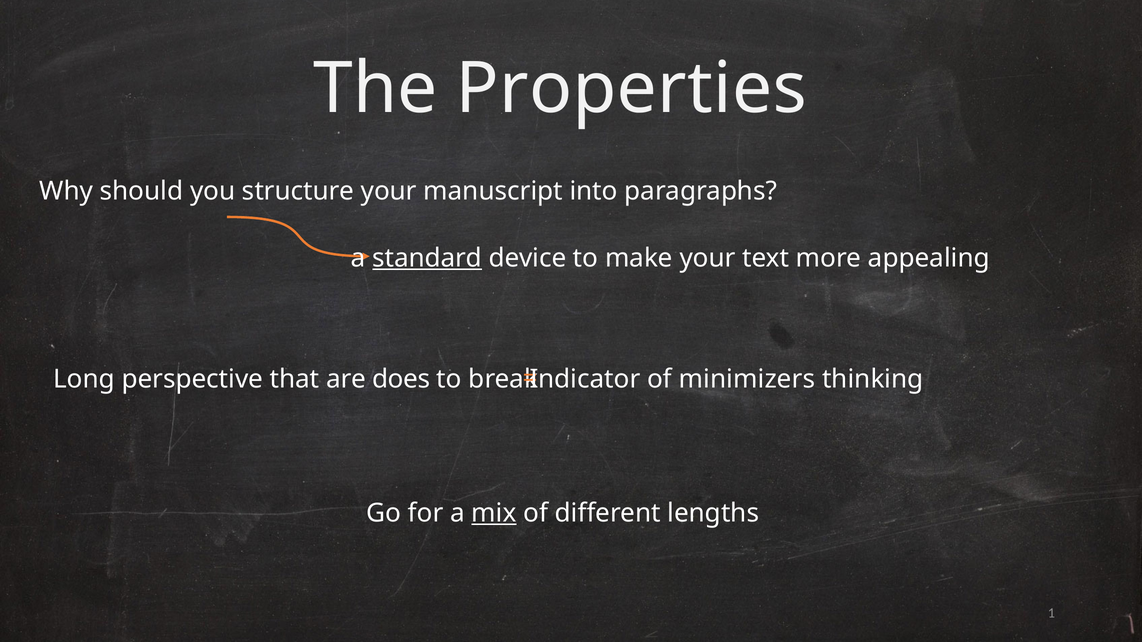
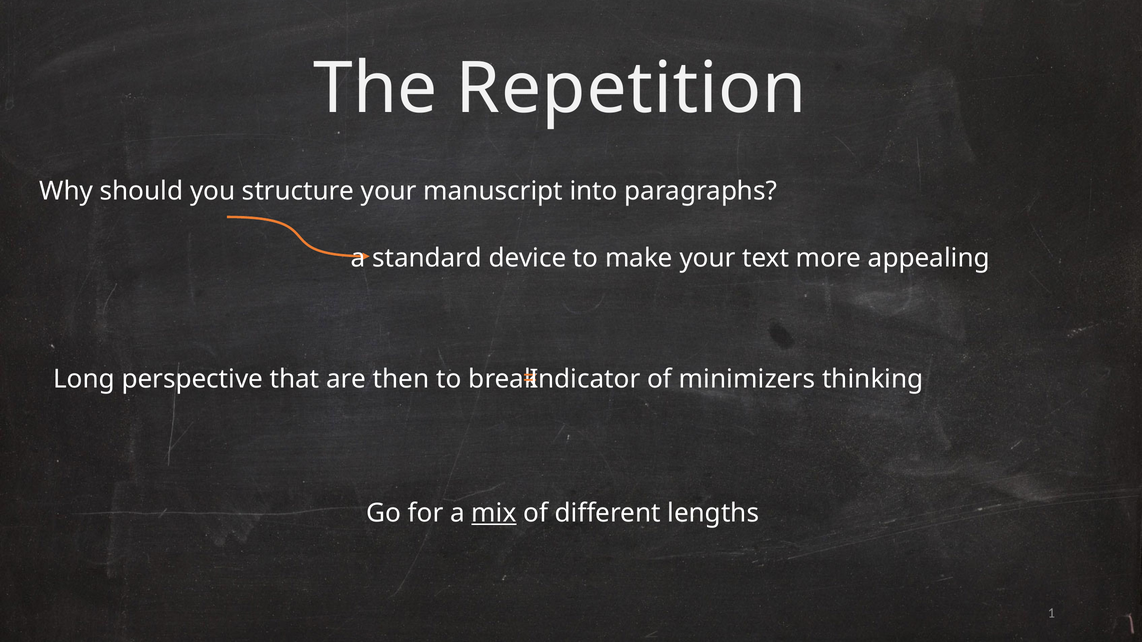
Properties: Properties -> Repetition (631, 89)
standard underline: present -> none (427, 258)
does: does -> then (401, 379)
